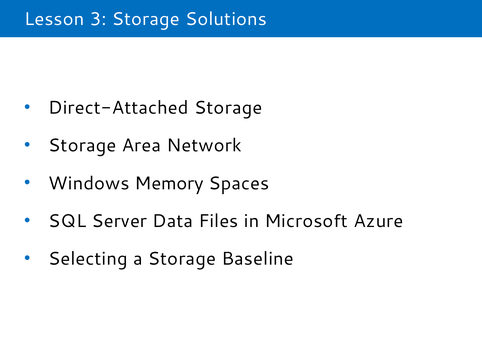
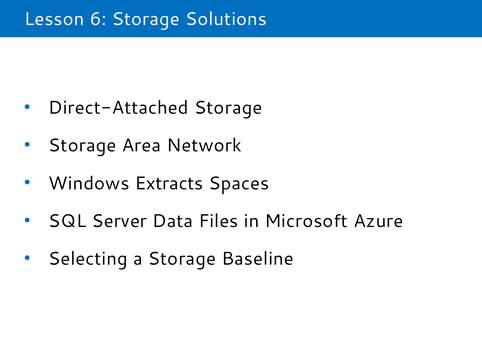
3: 3 -> 6 (98, 19)
Memory: Memory -> Extracts (169, 183)
